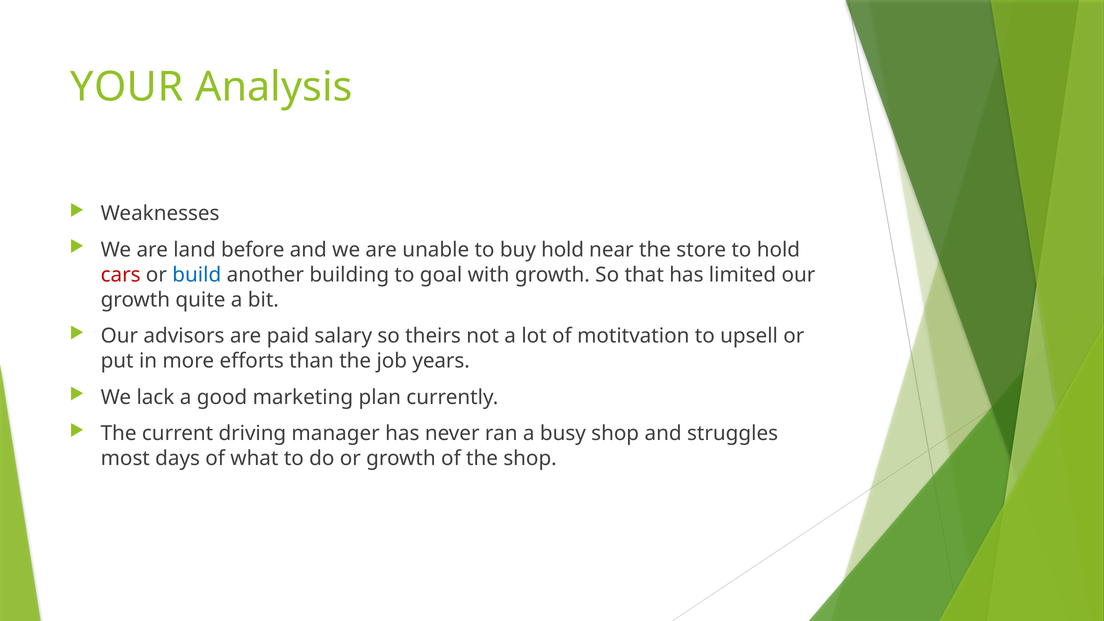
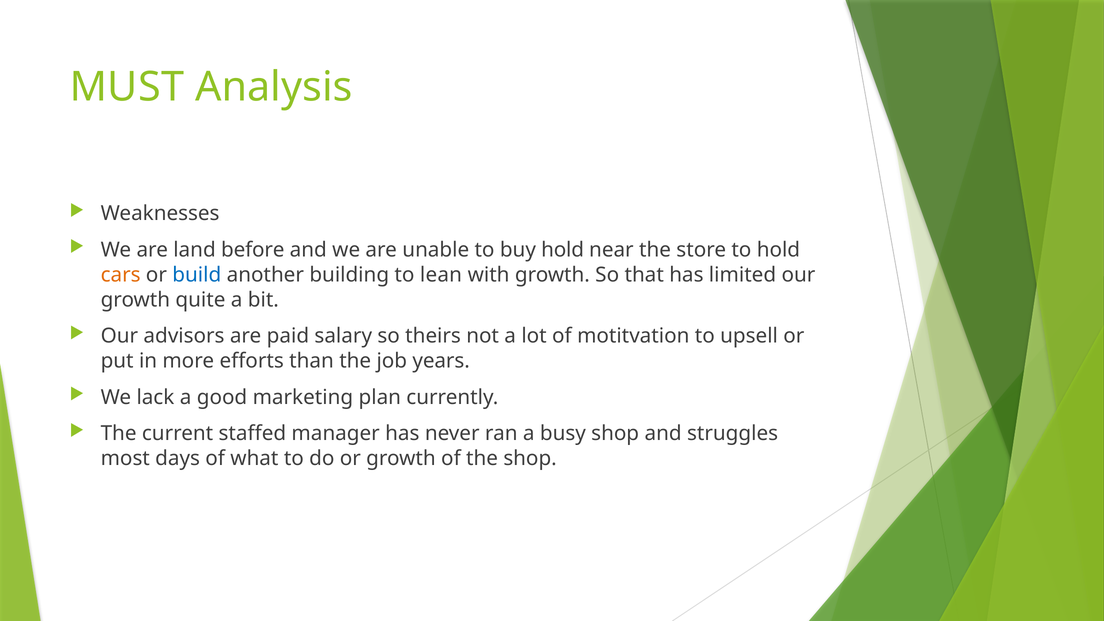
YOUR: YOUR -> MUST (127, 87)
cars colour: red -> orange (121, 275)
goal: goal -> lean (441, 275)
driving: driving -> staffed (252, 434)
